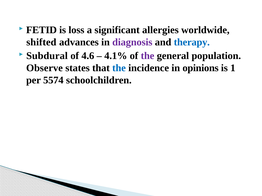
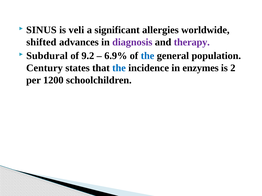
FETID: FETID -> SINUS (41, 30)
loss: loss -> veli (76, 30)
therapy colour: blue -> purple (192, 42)
4.6: 4.6 -> 9.2 (88, 56)
4.1%: 4.1% -> 6.9% (116, 56)
the colour: purple -> blue (148, 56)
Observe: Observe -> Century (44, 68)
opinions: opinions -> enzymes (201, 68)
1: 1 -> 2 (233, 68)
5574: 5574 -> 1200 (53, 80)
